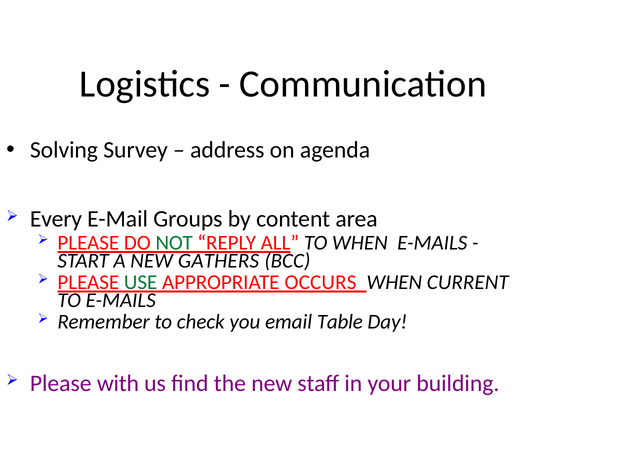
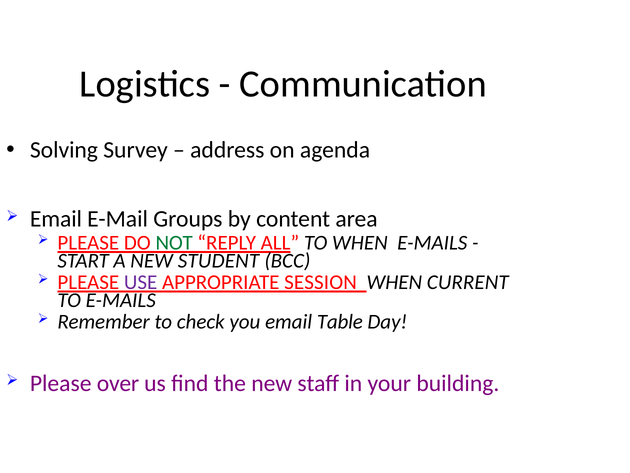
Every: Every -> Email (56, 219)
GATHERS: GATHERS -> STUDENT (219, 260)
USE colour: green -> purple (141, 282)
OCCURS: OCCURS -> SESSION (321, 282)
with: with -> over (118, 383)
